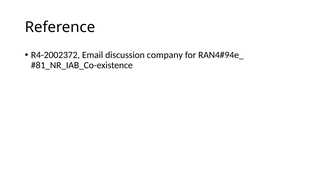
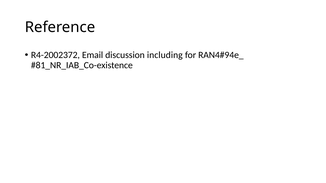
company: company -> including (165, 55)
